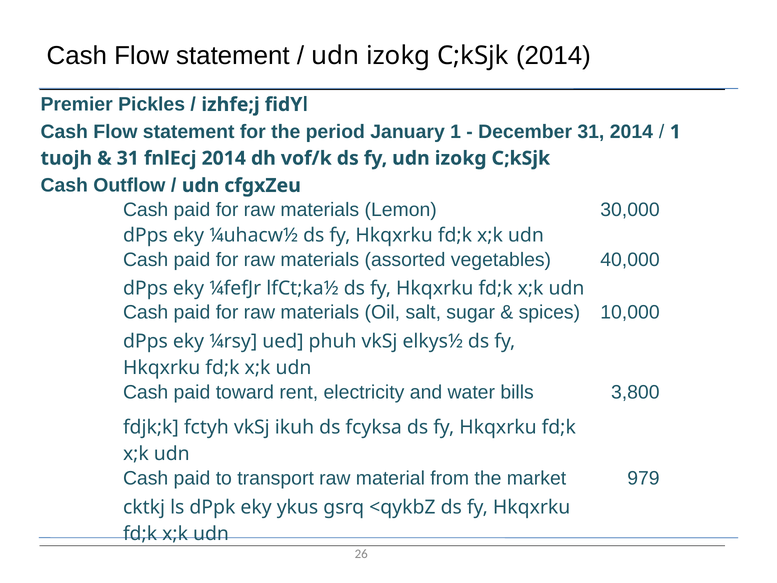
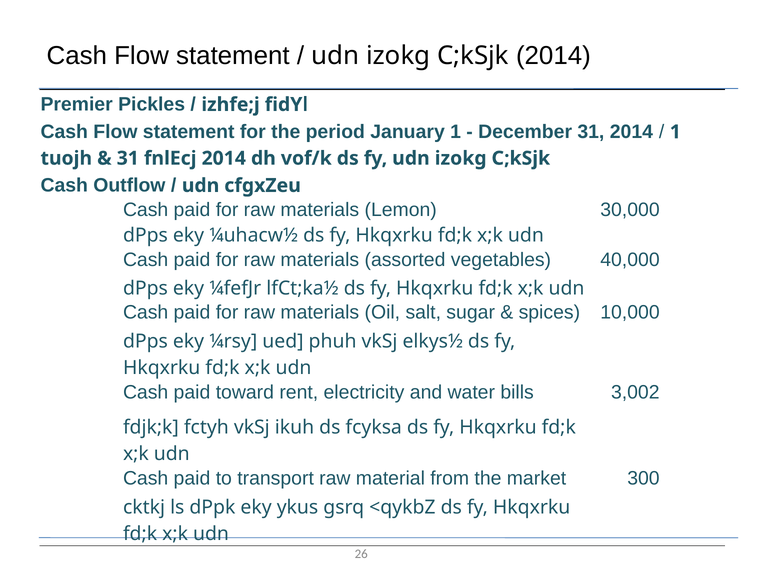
3,800: 3,800 -> 3,002 (635, 392)
979: 979 -> 300 (643, 478)
